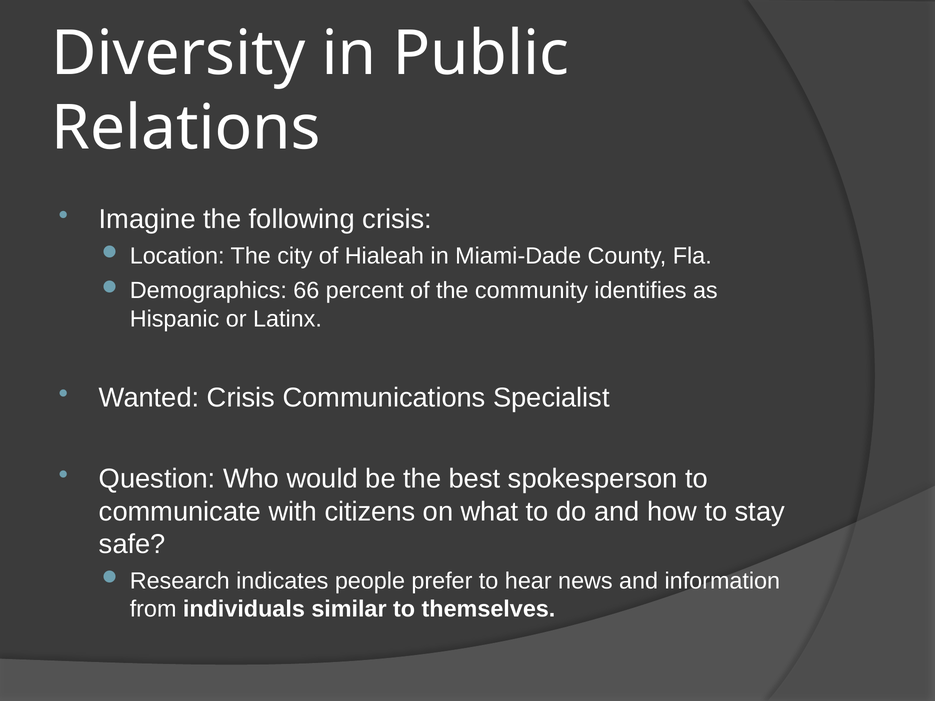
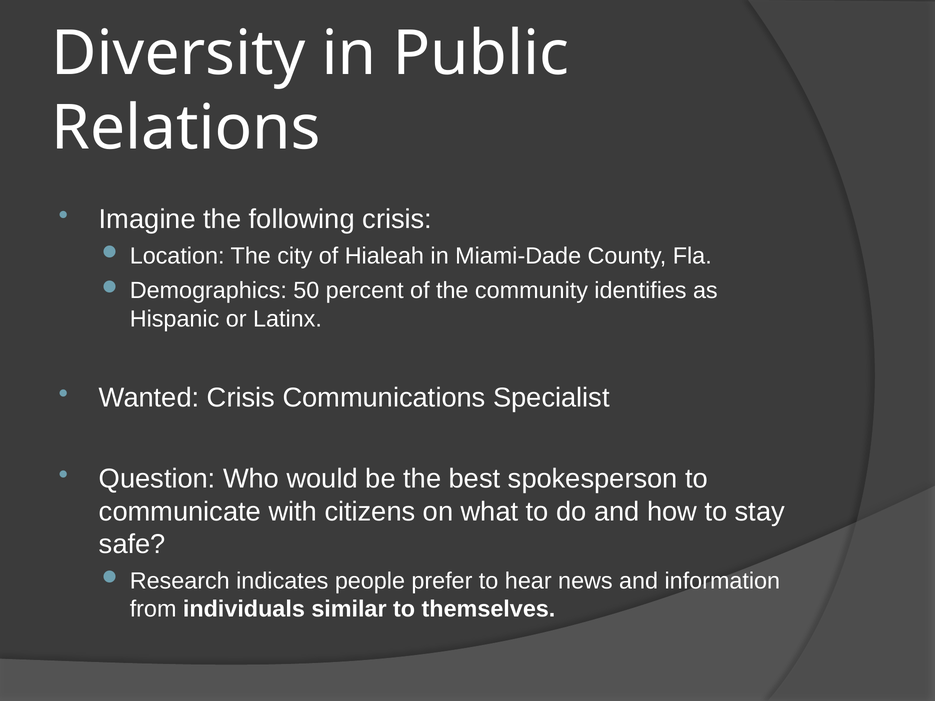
66: 66 -> 50 (306, 291)
